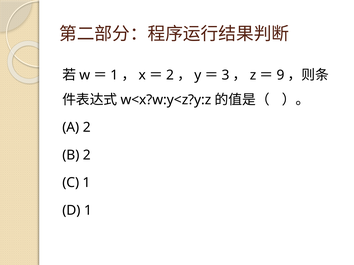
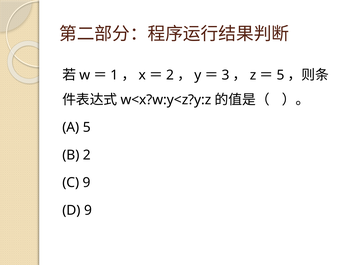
9: 9 -> 5 (280, 75)
A 2: 2 -> 5 (87, 128)
C 1: 1 -> 9 (87, 183)
D 1: 1 -> 9 (88, 211)
